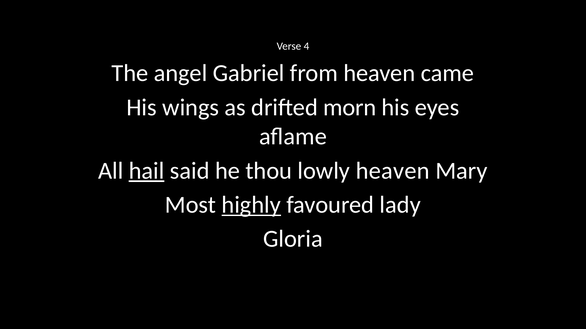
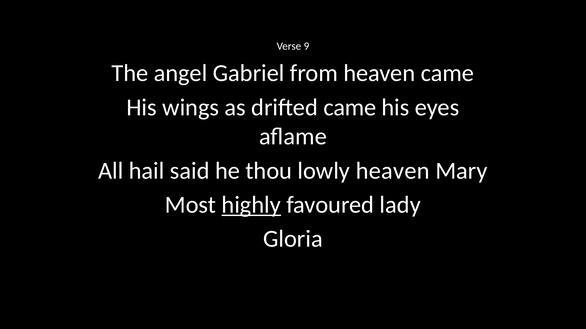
4: 4 -> 9 (306, 46)
drifted morn: morn -> came (350, 108)
hail underline: present -> none (147, 171)
